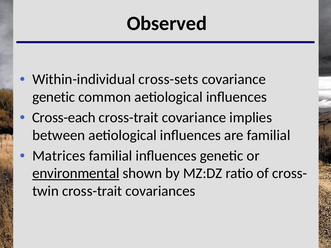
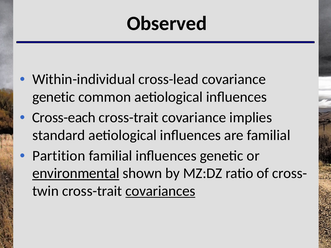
cross-sets: cross-sets -> cross-lead (168, 79)
between: between -> standard (59, 135)
Matrices: Matrices -> Partition (59, 156)
covariances underline: none -> present (160, 191)
